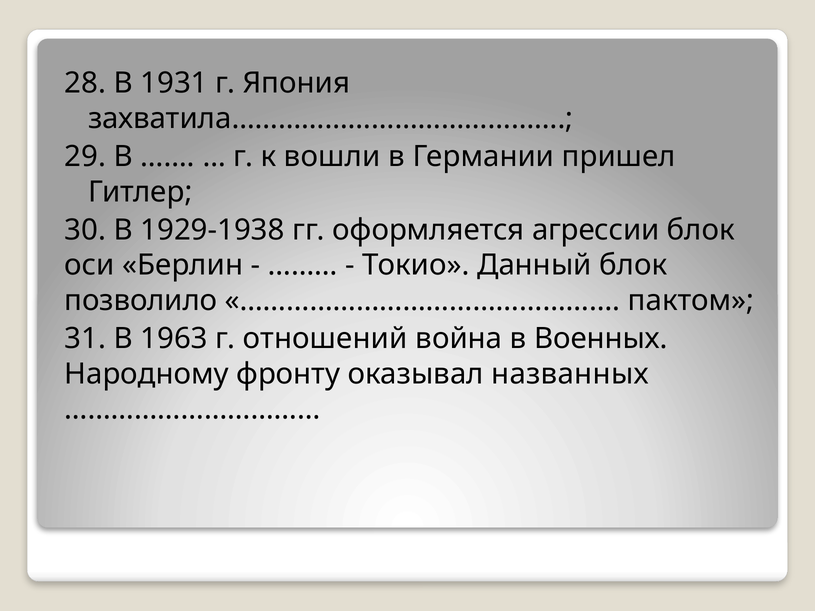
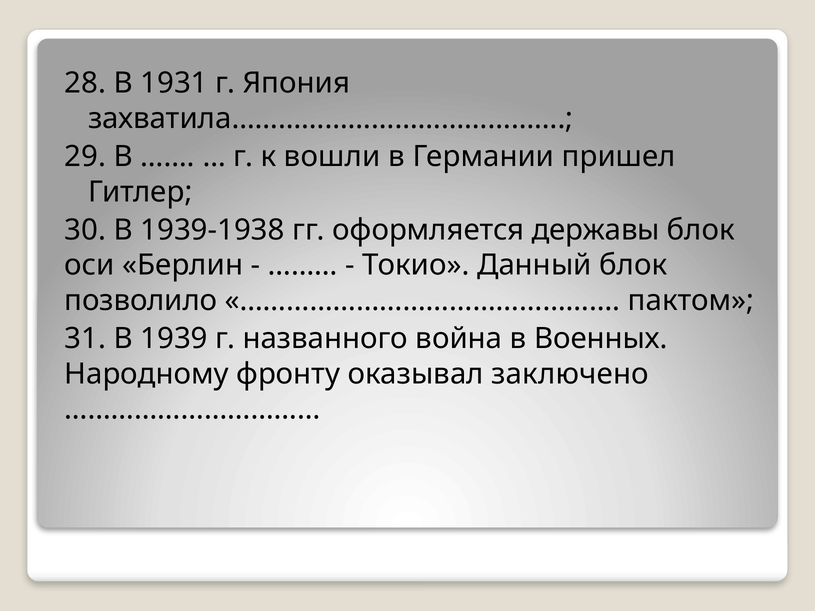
1929-1938: 1929-1938 -> 1939-1938 (212, 230)
агрессии: агрессии -> державы (596, 230)
1963: 1963 -> 1939 (174, 339)
отношений: отношений -> названного (325, 339)
названных: названных -> заключено (570, 374)
